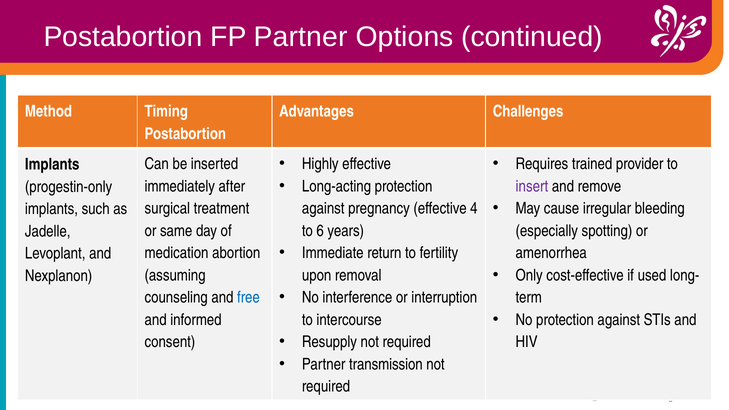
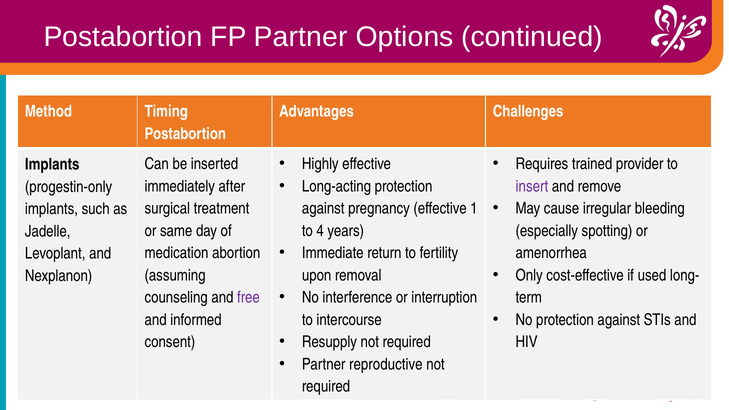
4: 4 -> 1 (474, 209)
6: 6 -> 4 (320, 231)
free colour: blue -> purple (248, 298)
transmission: transmission -> reproductive (386, 364)
